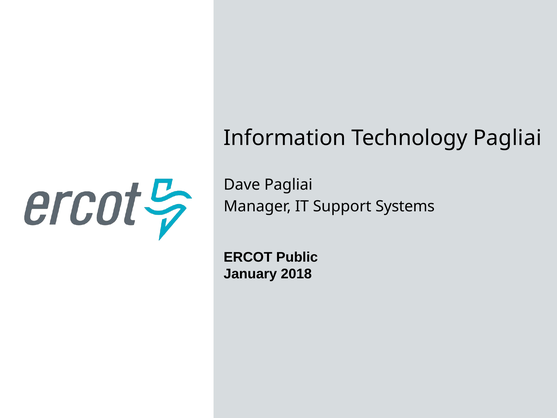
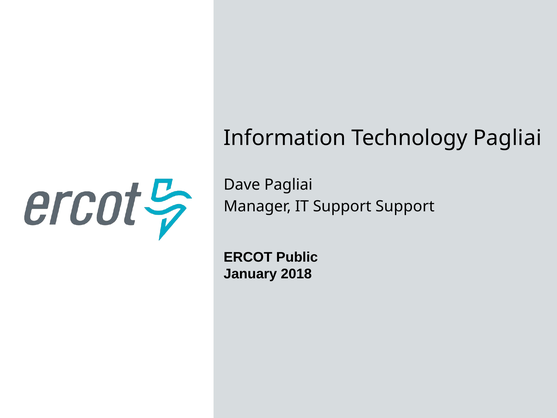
Support Systems: Systems -> Support (405, 206)
